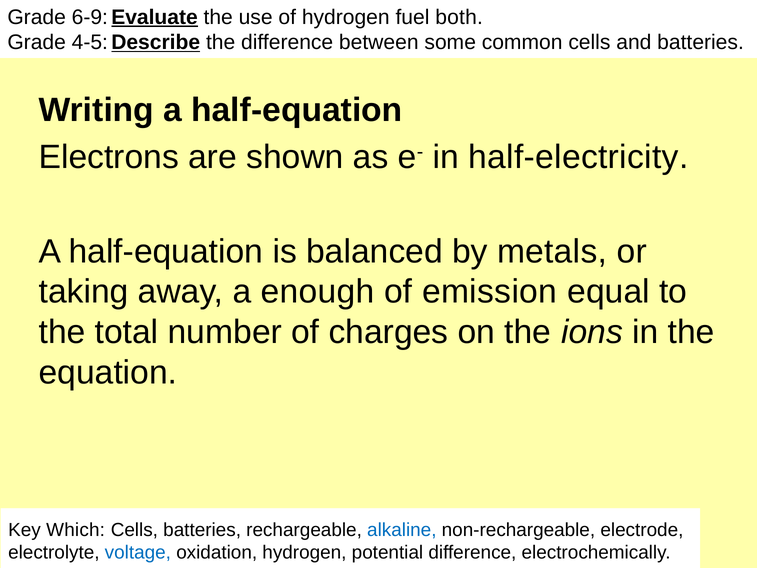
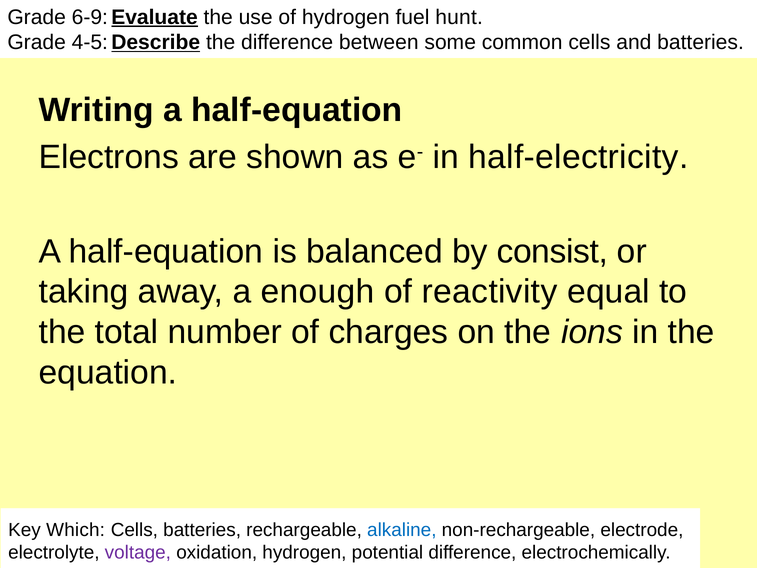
both: both -> hunt (459, 17)
metals: metals -> consist (552, 251)
emission: emission -> reactivity (490, 292)
voltage colour: blue -> purple (138, 552)
